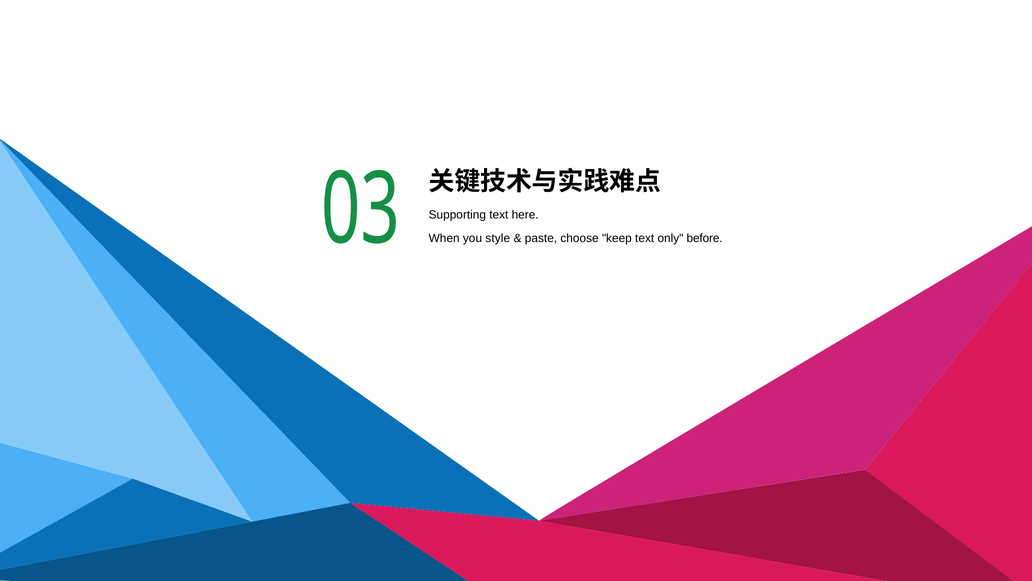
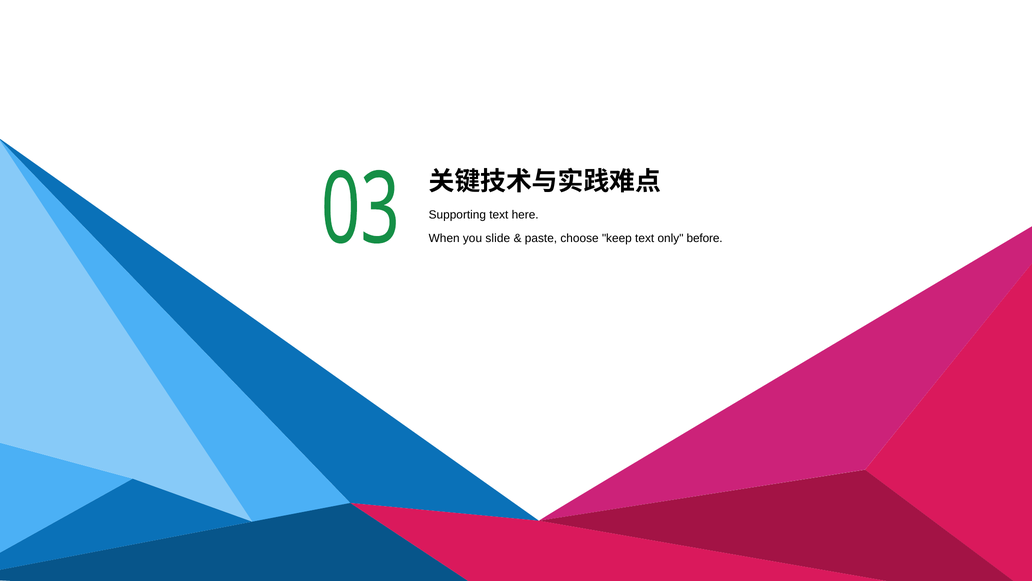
style: style -> slide (498, 238)
